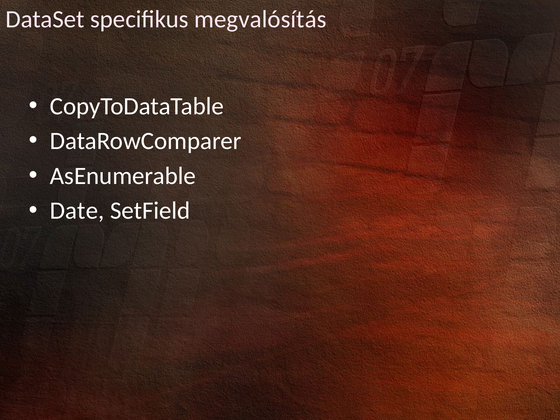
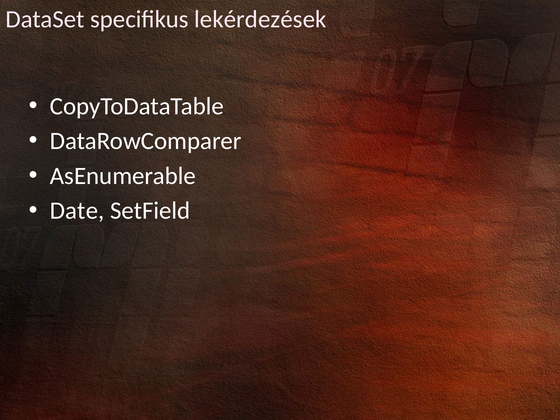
megvalósítás: megvalósítás -> lekérdezések (260, 19)
